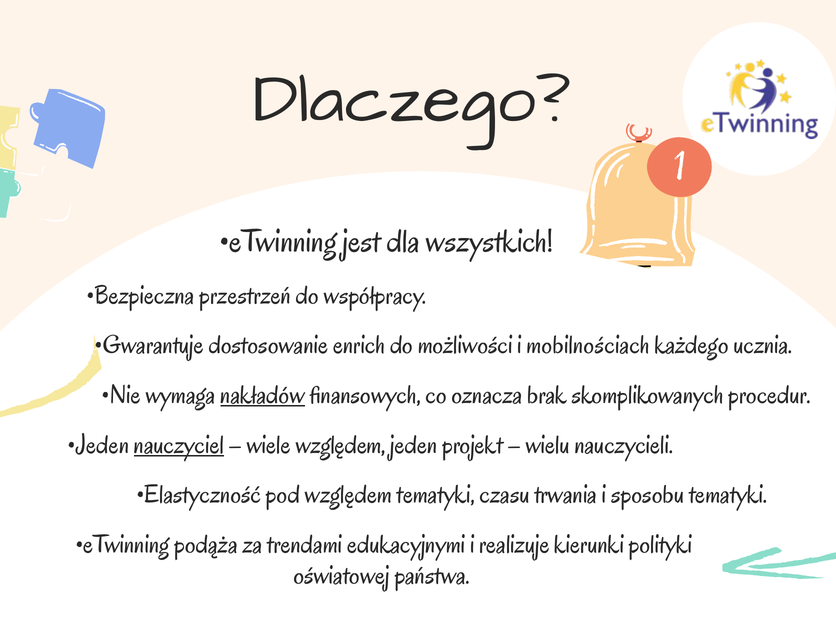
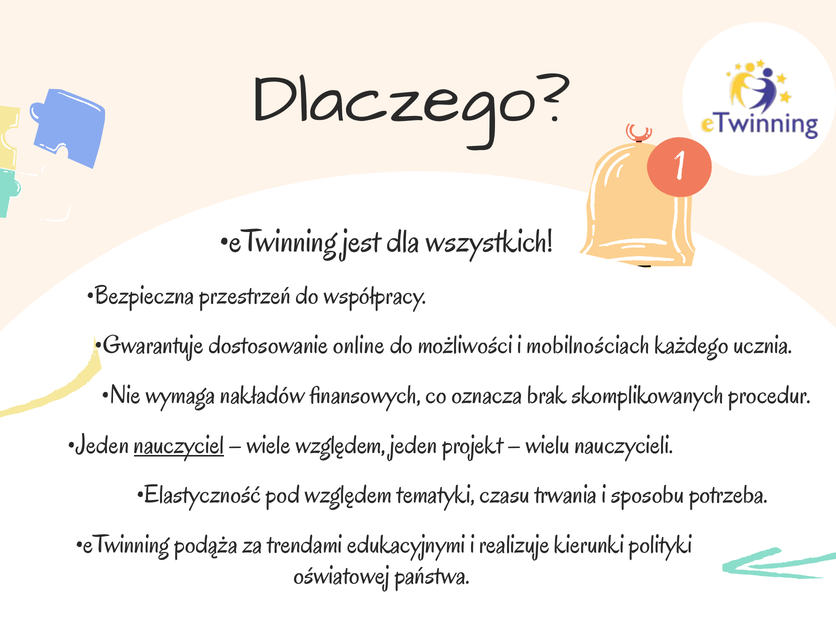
enrich: enrich -> online (359, 345)
nakładów underline: present -> none (263, 395)
sposobu tematyki: tematyki -> potrzeba (729, 494)
